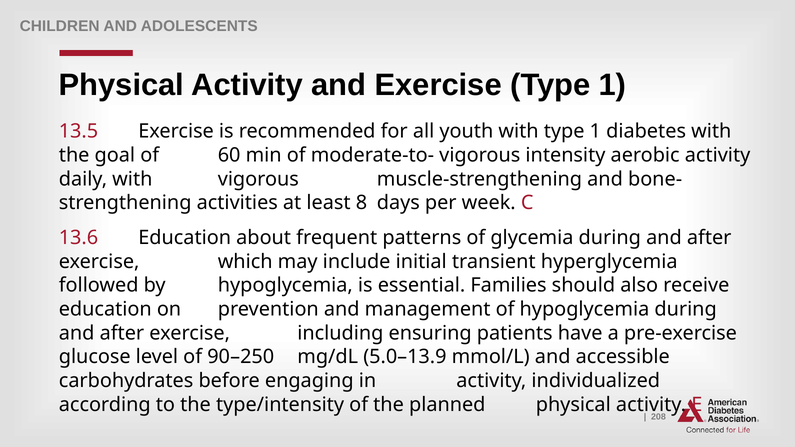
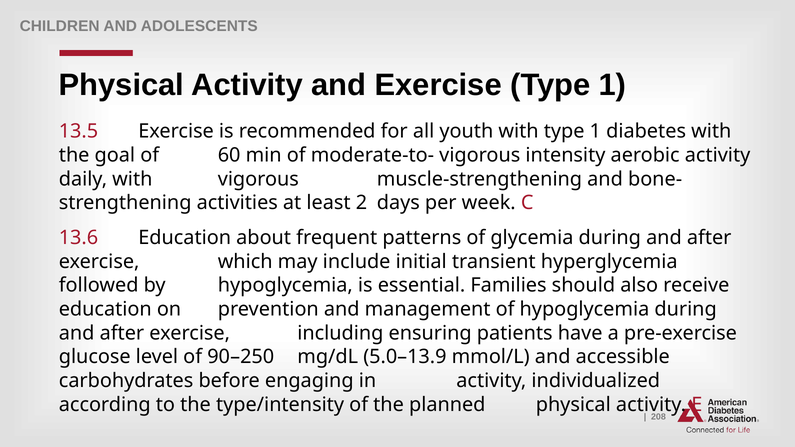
8: 8 -> 2 (361, 203)
